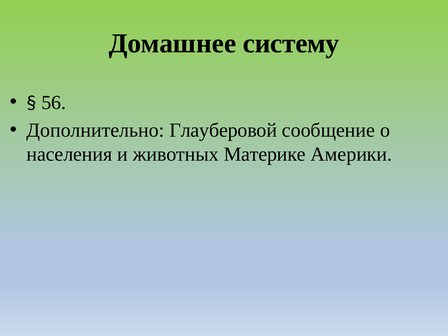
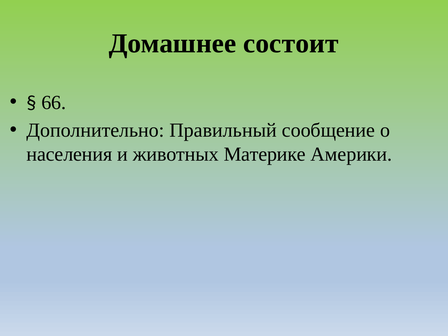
систему: систему -> состоит (291, 43)
56: 56 -> 66 (54, 102)
Глауберовой: Глауберовой -> Правильный (223, 130)
